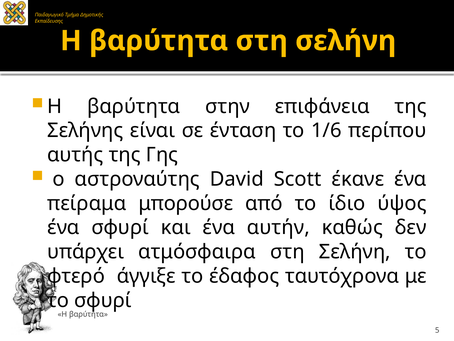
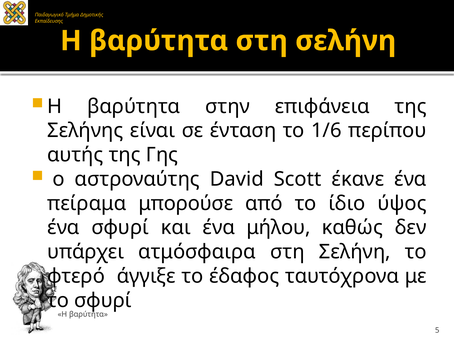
αυτήν: αυτήν -> μήλου (278, 227)
